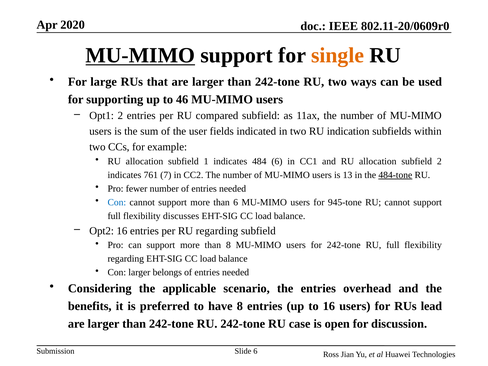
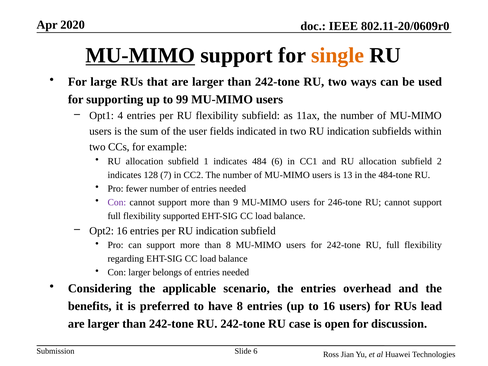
46: 46 -> 99 (182, 99)
Opt1 2: 2 -> 4 (120, 116)
RU compared: compared -> flexibility (217, 116)
761: 761 -> 128 (151, 175)
484-tone underline: present -> none (395, 175)
Con colour: blue -> purple (117, 202)
than 6: 6 -> 9 (236, 202)
945-tone: 945-tone -> 246-tone (345, 202)
discusses: discusses -> supported (181, 216)
per RU regarding: regarding -> indication (217, 231)
